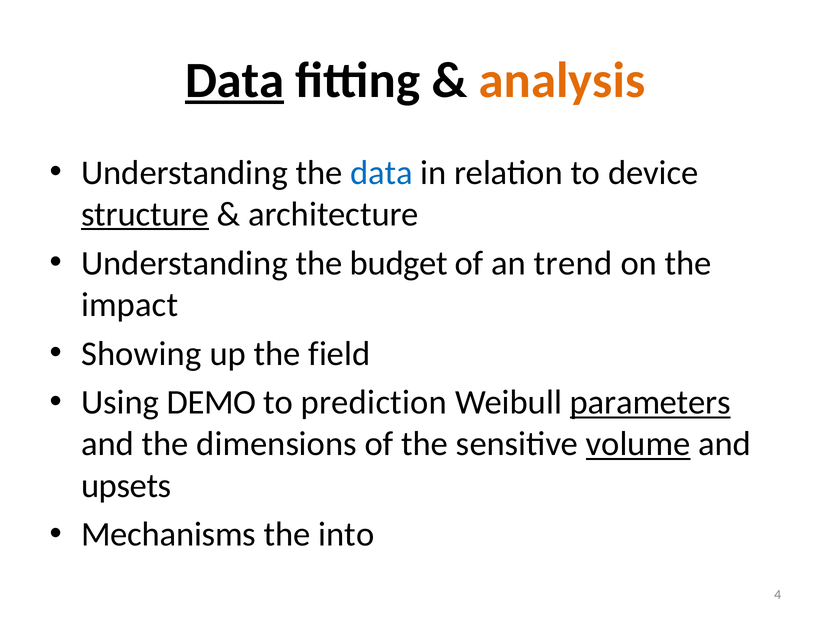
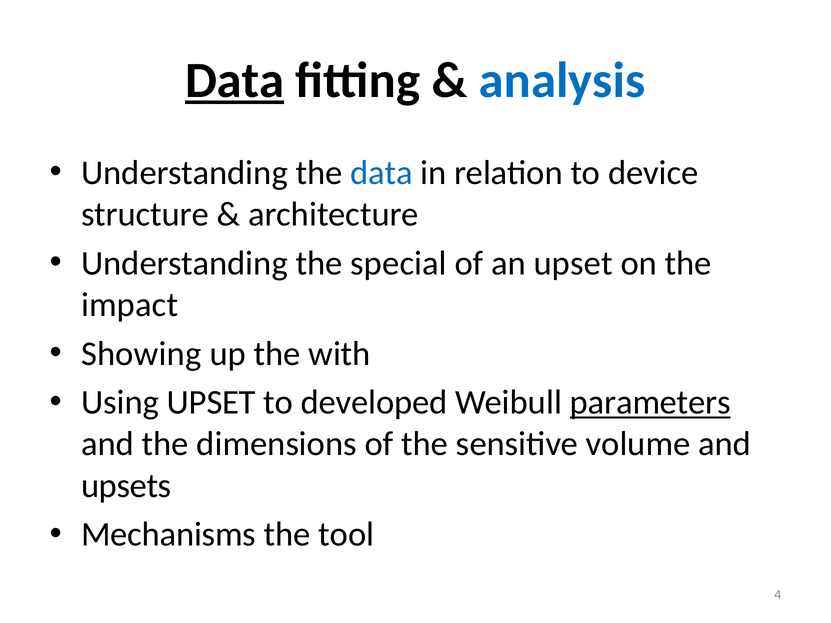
analysis colour: orange -> blue (562, 80)
structure underline: present -> none (145, 214)
budget: budget -> special (399, 263)
an trend: trend -> upset (573, 263)
field: field -> with (339, 354)
Using DEMO: DEMO -> UPSET (211, 403)
prediction: prediction -> developed (374, 403)
volume underline: present -> none (638, 444)
into: into -> tool (346, 535)
